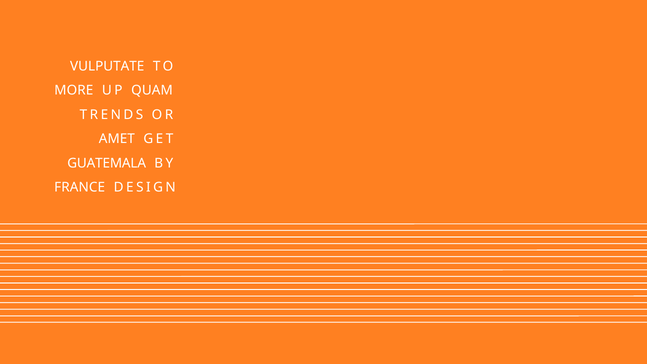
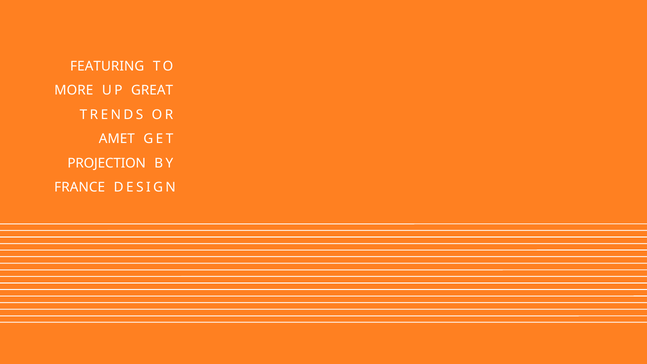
VULPUTATE: VULPUTATE -> FEATURING (107, 66)
QUAM: QUAM -> GREAT (152, 90)
GUATEMALA: GUATEMALA -> PROJECTION (107, 163)
